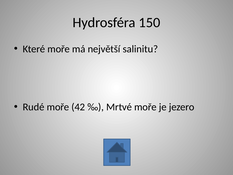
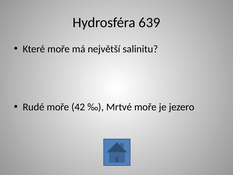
150: 150 -> 639 (149, 23)
